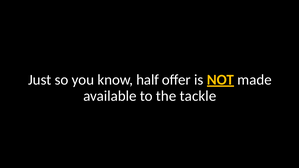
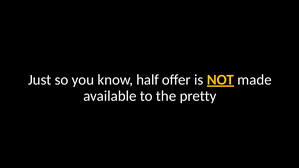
tackle: tackle -> pretty (198, 96)
